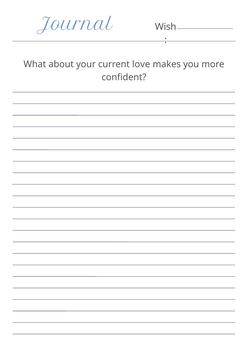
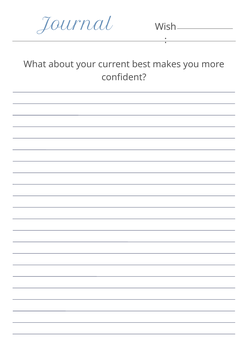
love: love -> best (141, 64)
